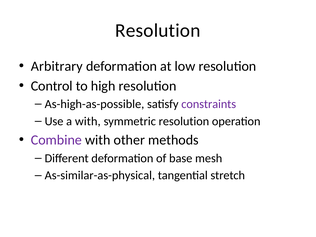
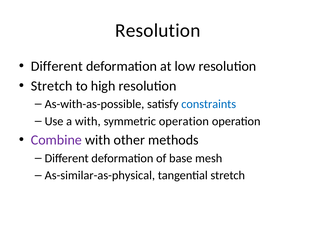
Arbitrary: Arbitrary -> Different (57, 66)
Control: Control -> Stretch (52, 86)
As-high-as-possible: As-high-as-possible -> As-with-as-possible (94, 104)
constraints colour: purple -> blue (209, 104)
symmetric resolution: resolution -> operation (184, 121)
